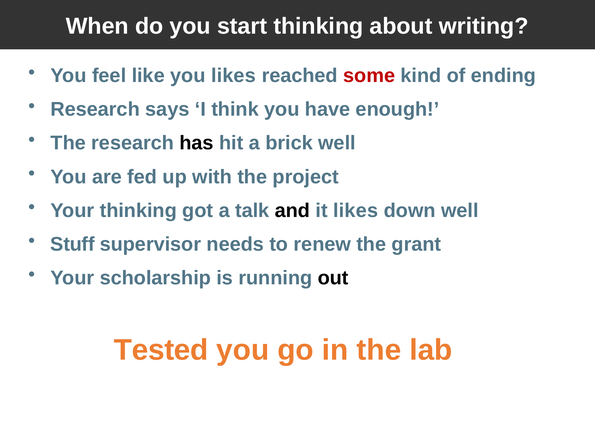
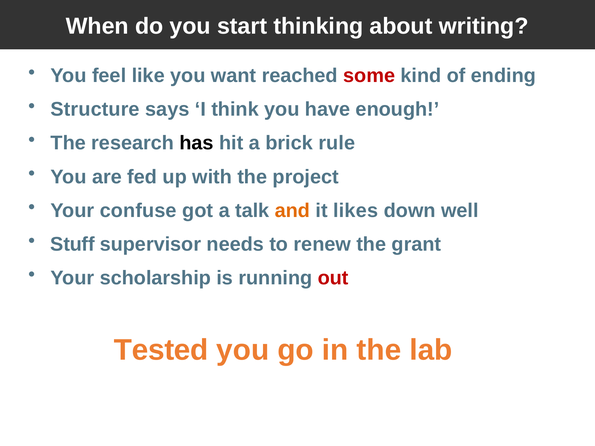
you likes: likes -> want (234, 76)
Research: Research -> Structure (95, 109)
brick well: well -> rule (337, 143)
Your thinking: thinking -> confuse (138, 211)
and colour: black -> orange (292, 211)
out colour: black -> red (333, 278)
